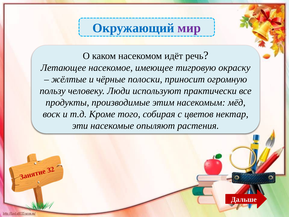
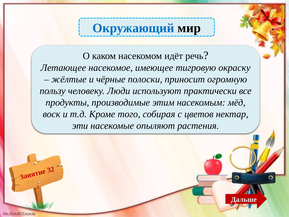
мир colour: purple -> black (189, 28)
